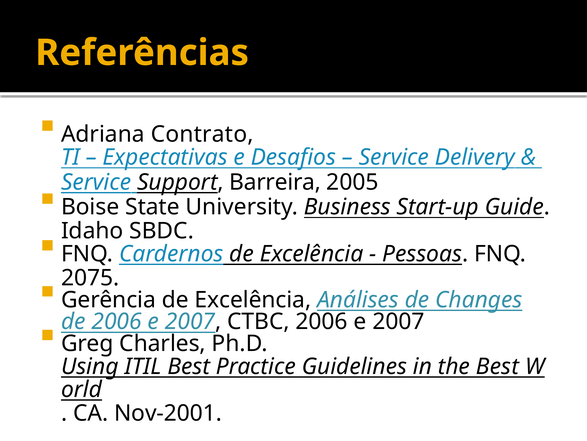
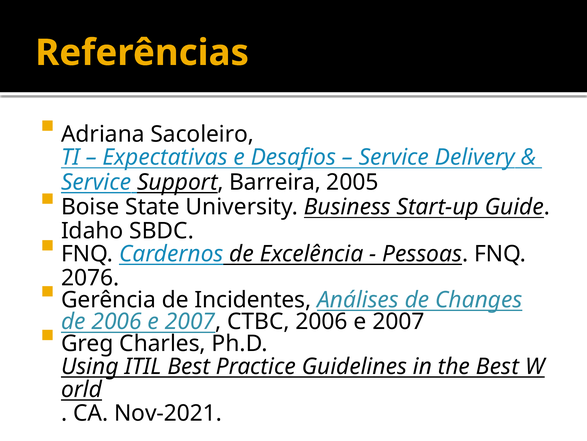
Contrato: Contrato -> Sacoleiro (202, 134)
2075: 2075 -> 2076 (90, 277)
Gerência de Excelência: Excelência -> Incidentes (253, 299)
Nov-2001: Nov-2001 -> Nov-2021 (168, 413)
